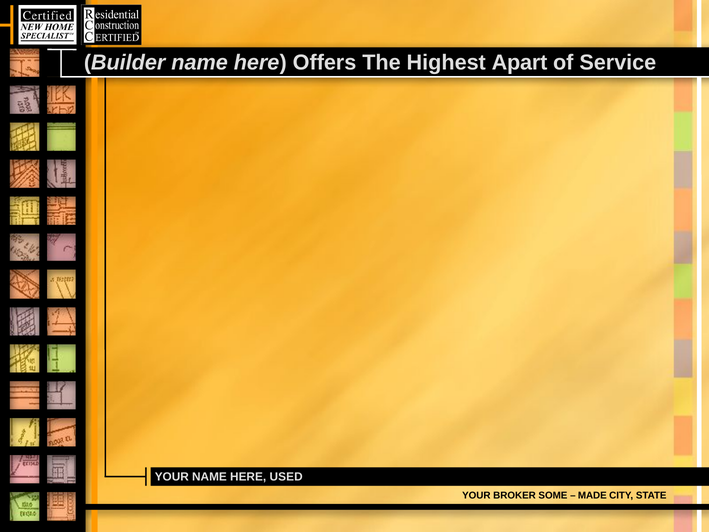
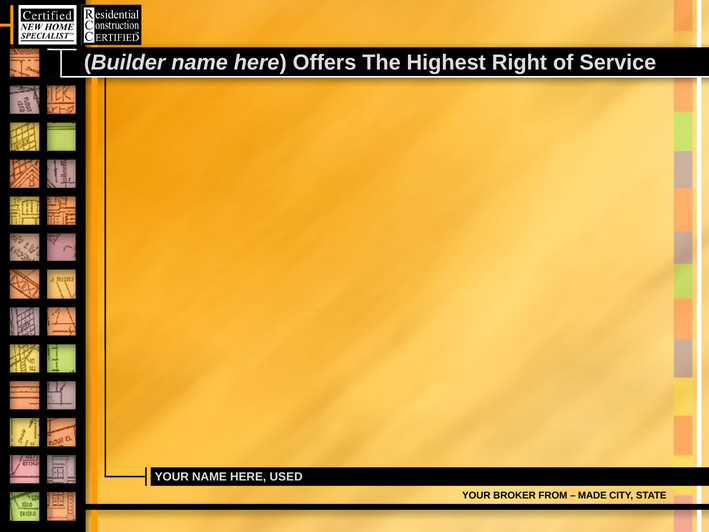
Apart: Apart -> Right (519, 63)
SOME: SOME -> FROM (553, 495)
